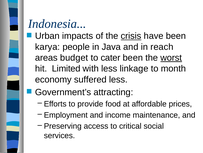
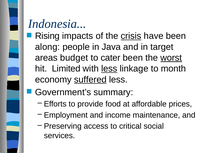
Urban: Urban -> Rising (47, 36)
karya: karya -> along (48, 47)
reach: reach -> target (162, 47)
less underline: none -> present (109, 68)
suffered underline: none -> present (90, 79)
attracting: attracting -> summary (113, 92)
